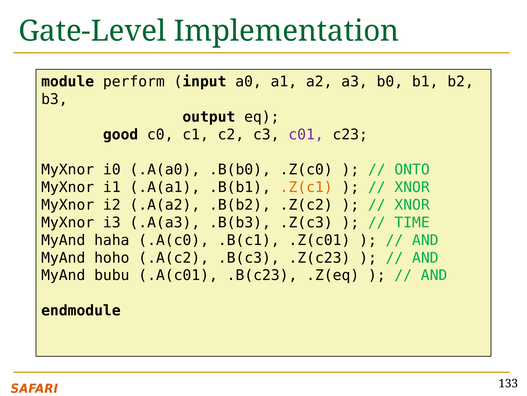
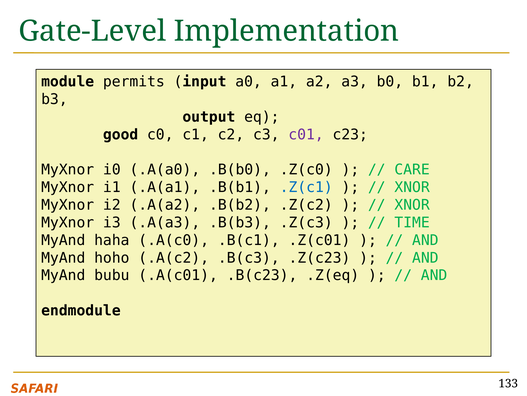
perform: perform -> permits (134, 82)
ONTO: ONTO -> CARE (412, 169)
.Z(c1 colour: orange -> blue (306, 187)
